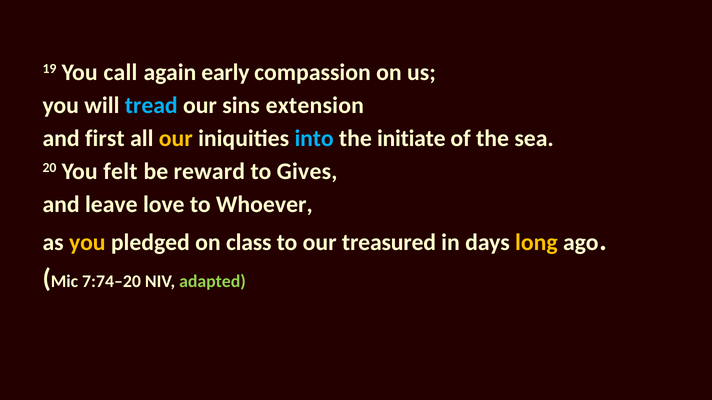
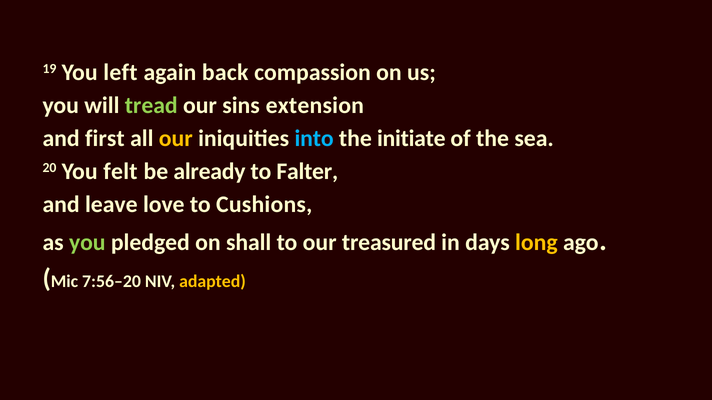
call: call -> left (120, 72)
early: early -> back (225, 72)
tread colour: light blue -> light green (151, 105)
reward: reward -> already (209, 172)
Gives: Gives -> Falter (307, 172)
Whoever: Whoever -> Cushions (264, 205)
you colour: yellow -> light green (87, 243)
class: class -> shall (249, 243)
7:74–20: 7:74–20 -> 7:56–20 (112, 282)
adapted colour: light green -> yellow (213, 282)
